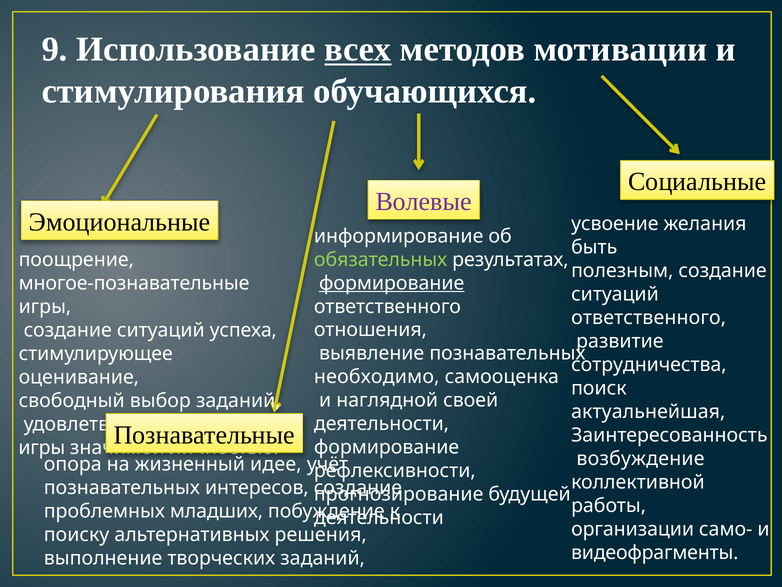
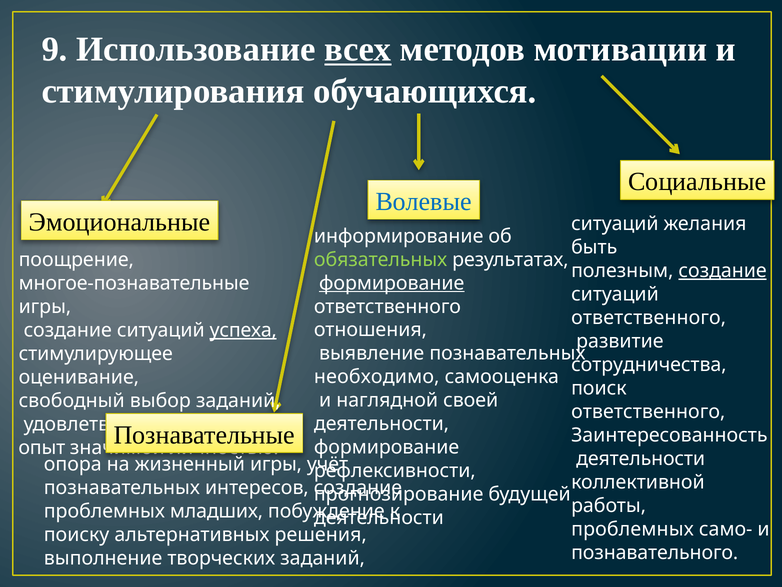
Волевые colour: purple -> blue (424, 201)
усвоение: усвоение -> ситуаций (615, 224)
создание underline: none -> present (723, 271)
успеха underline: none -> present (243, 330)
актуальнейшая: актуальнейшая -> ответственного (648, 411)
игры: игры -> опыт (42, 447)
возбуждение: возбуждение -> деятельности (641, 458)
жизненный идее: идее -> игры (276, 464)
организации: организации -> проблемных (632, 529)
видеофрагменты: видеофрагменты -> познавательного (655, 552)
